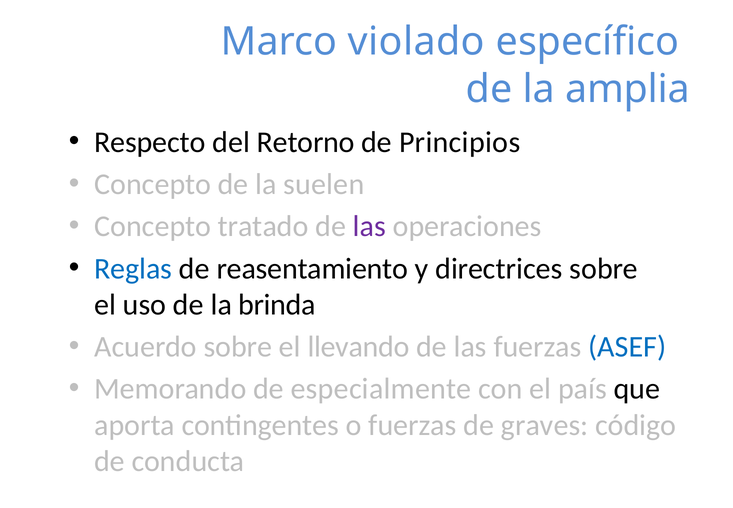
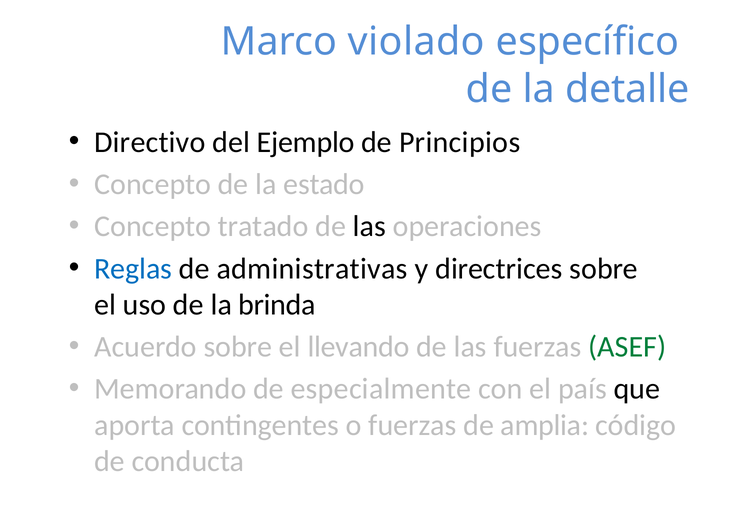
amplia: amplia -> detalle (627, 89)
Respecto: Respecto -> Directivo (150, 142)
Retorno: Retorno -> Ejemplo (306, 142)
suelen: suelen -> estado (324, 184)
las colour: purple -> black (369, 226)
reasentamiento: reasentamiento -> administrativas (312, 268)
ASEF colour: blue -> green (627, 346)
graves: graves -> amplia (545, 425)
